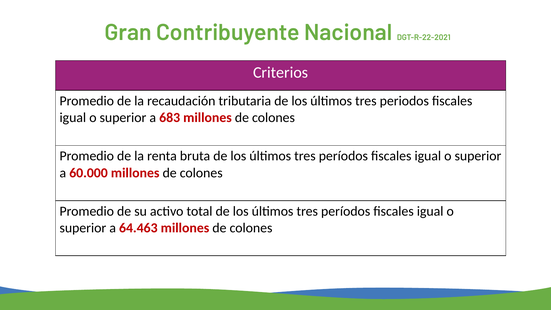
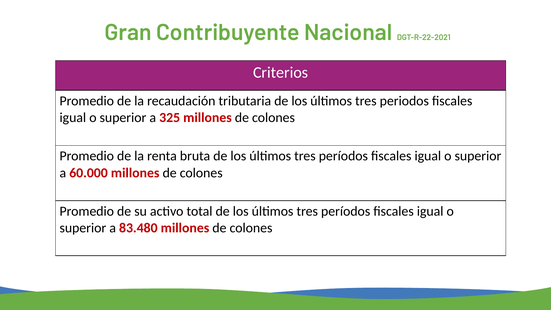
683: 683 -> 325 (170, 118)
64.463: 64.463 -> 83.480 (138, 228)
